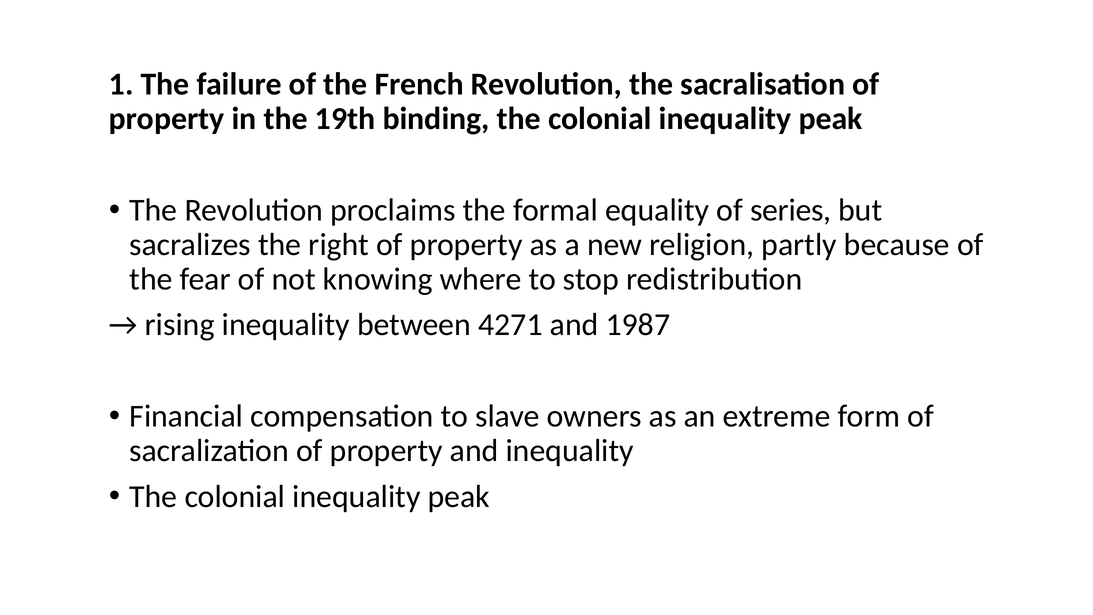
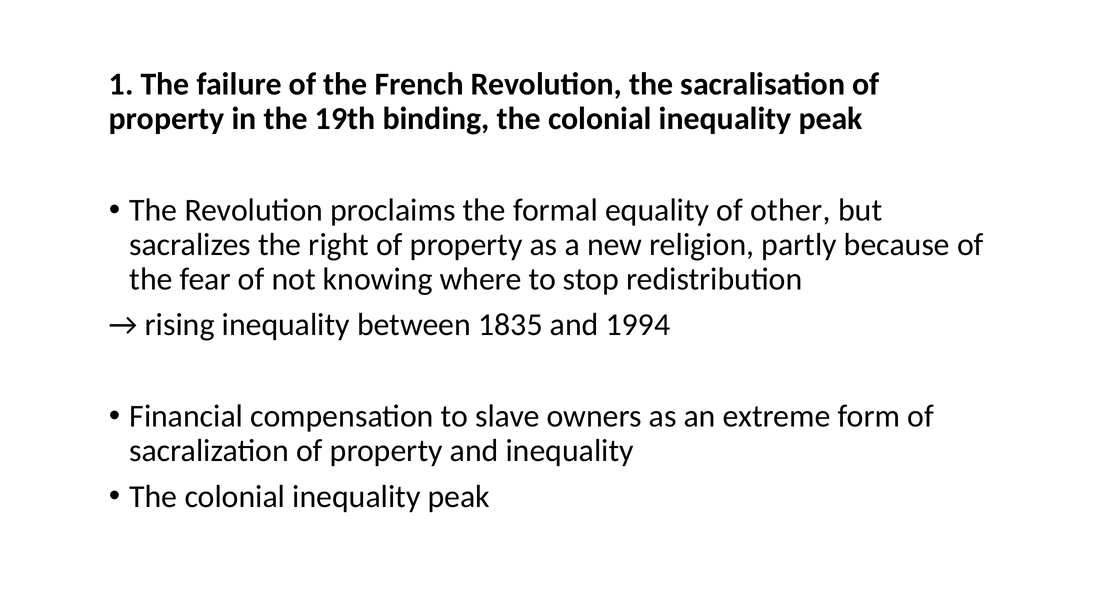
series: series -> other (790, 210)
4271: 4271 -> 1835 (510, 325)
1987: 1987 -> 1994 (638, 325)
